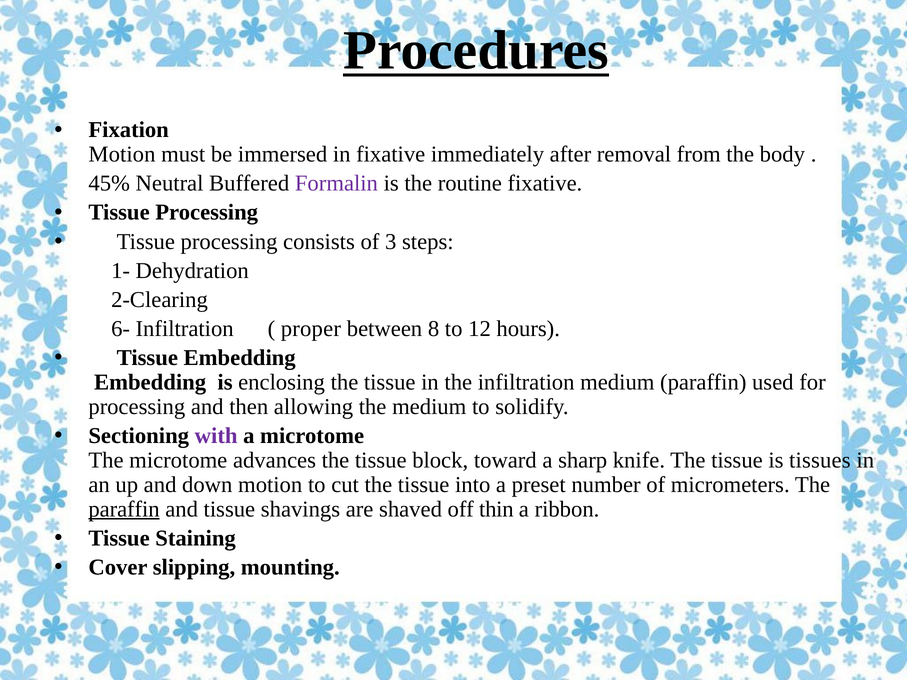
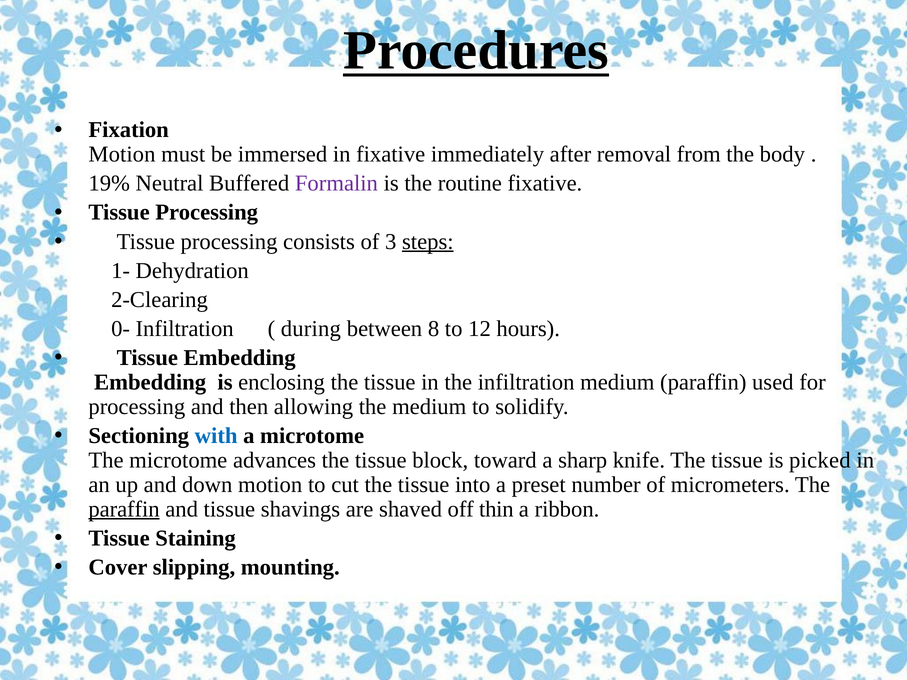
45%: 45% -> 19% (109, 184)
steps underline: none -> present (428, 242)
6-: 6- -> 0- (121, 329)
proper: proper -> during (311, 329)
with colour: purple -> blue (216, 436)
tissues: tissues -> picked (820, 460)
